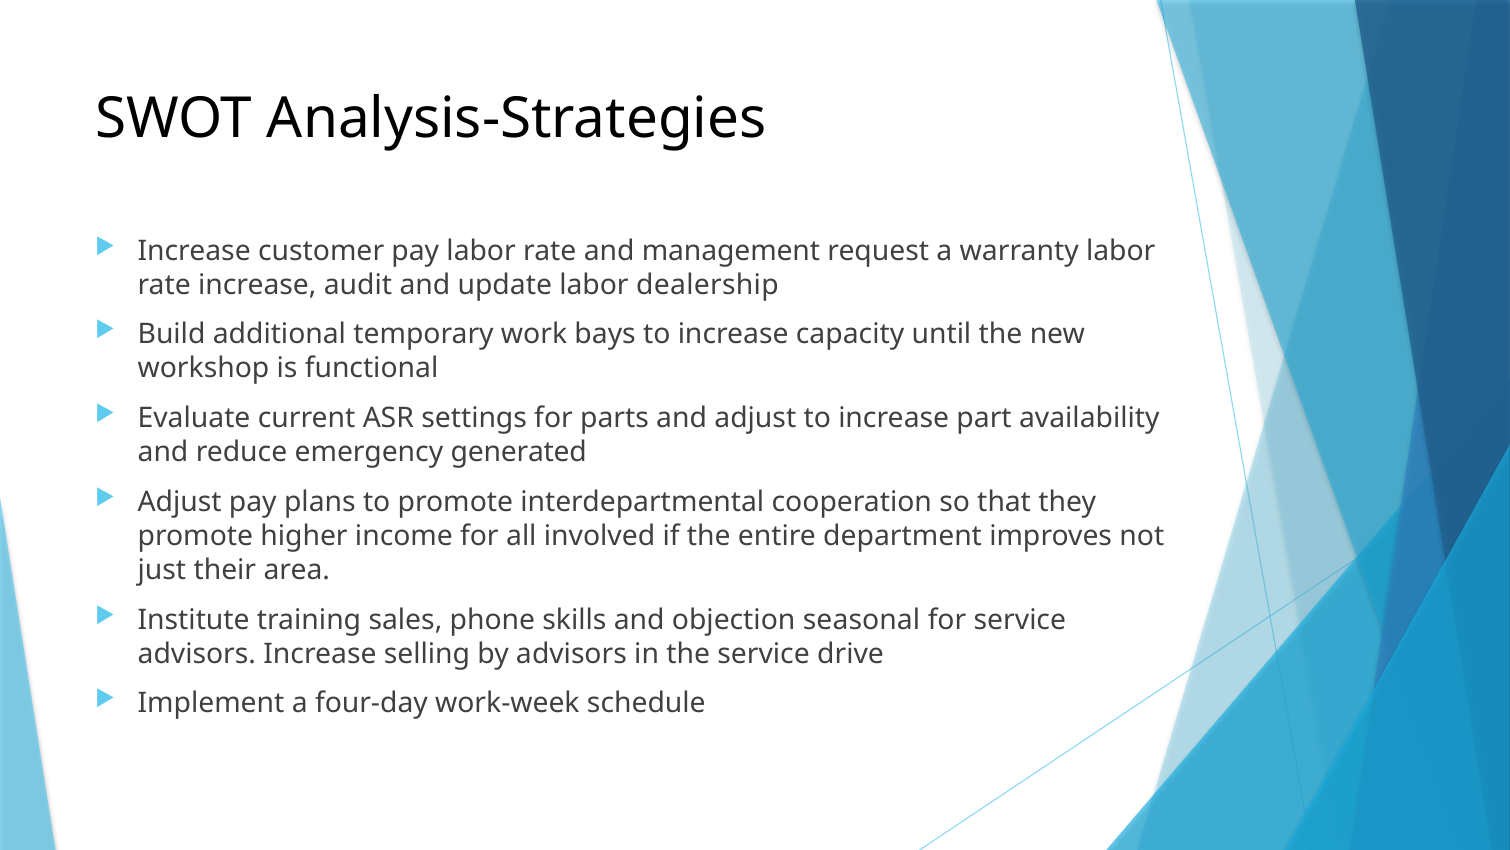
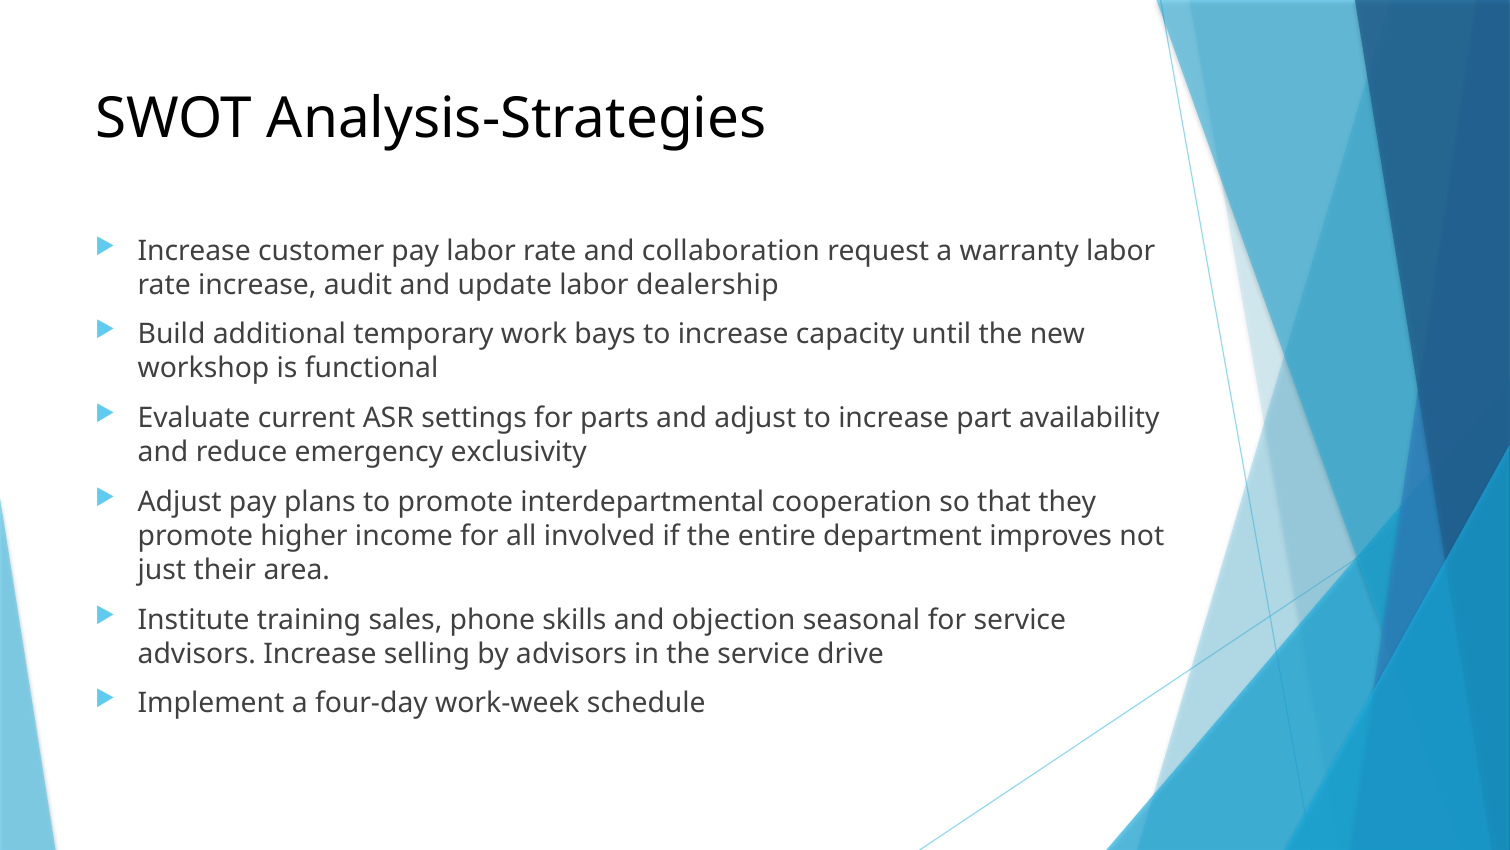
management: management -> collaboration (731, 251)
generated: generated -> exclusivity (519, 452)
